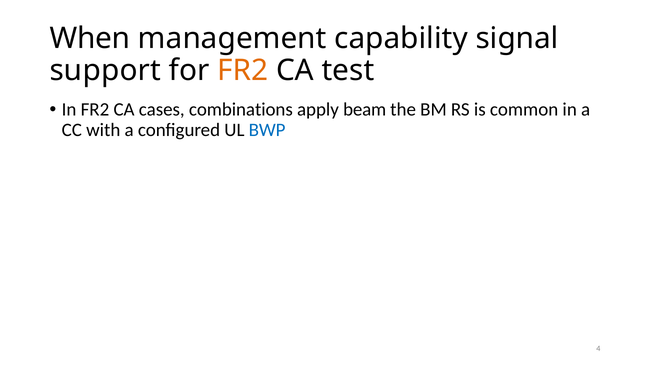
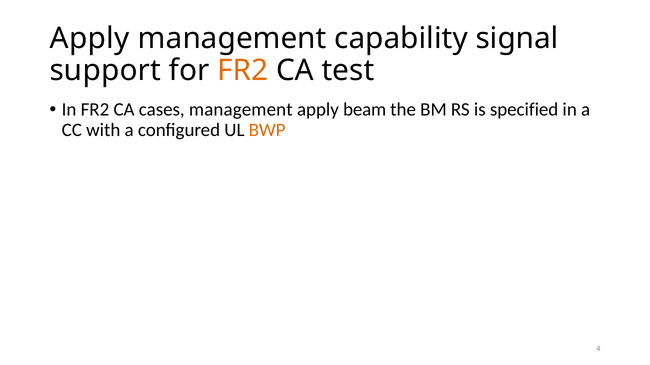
When: When -> Apply (90, 39)
cases combinations: combinations -> management (241, 110)
common: common -> specified (524, 110)
BWP colour: blue -> orange (267, 130)
